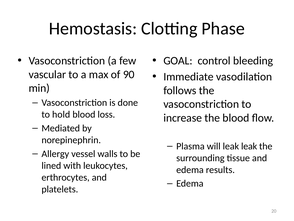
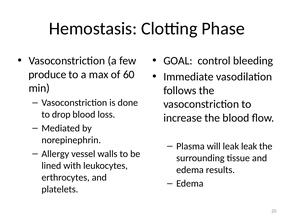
vascular: vascular -> produce (47, 74)
90: 90 -> 60 (129, 74)
hold: hold -> drop (61, 114)
